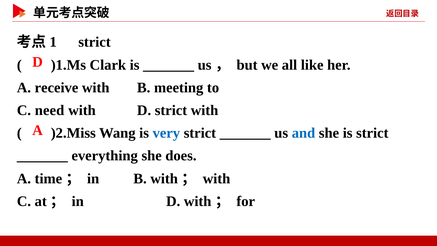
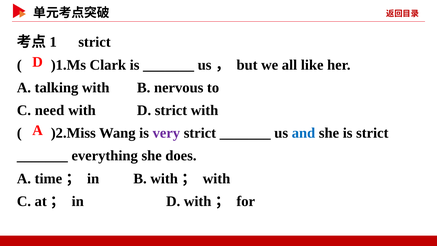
receive: receive -> talking (56, 88)
meeting: meeting -> nervous (179, 88)
very colour: blue -> purple (166, 133)
